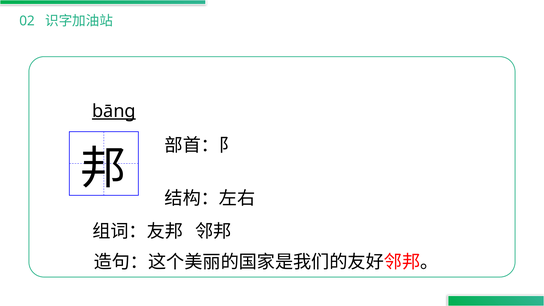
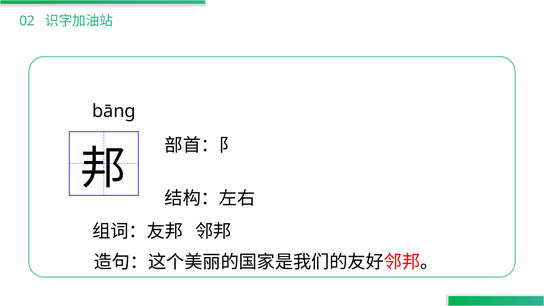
bāng underline: present -> none (114, 111)
